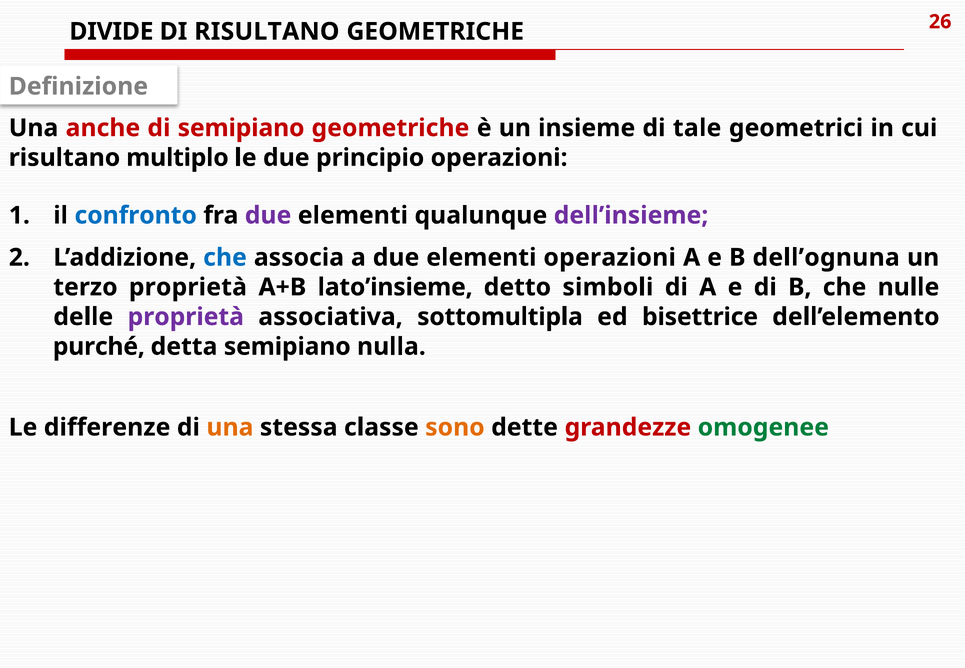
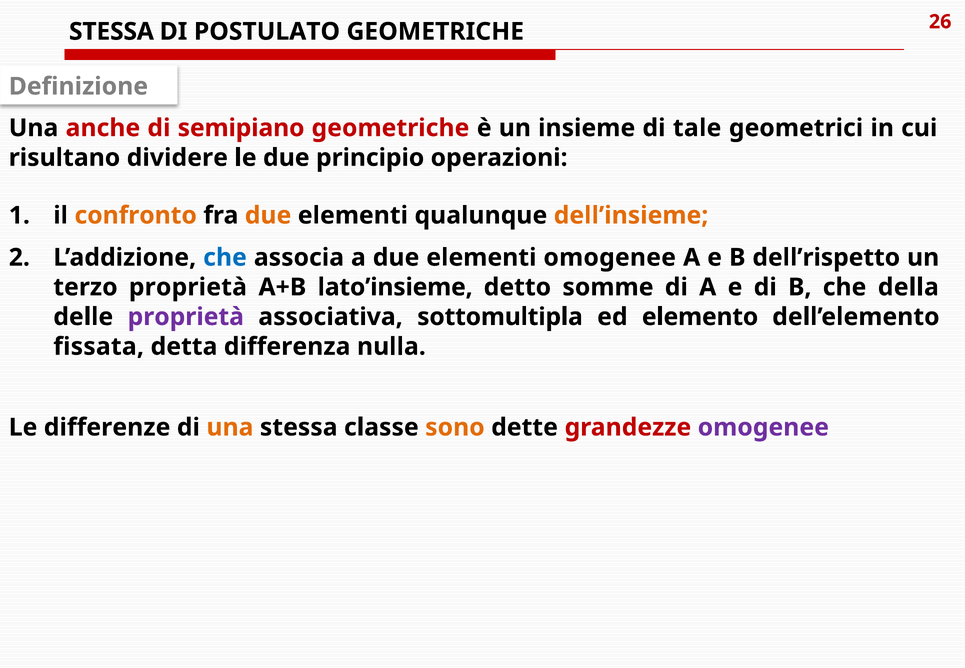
DIVIDE: DIVIDE -> STESSA (111, 32)
DI RISULTANO: RISULTANO -> POSTULATO (267, 32)
multiplo: multiplo -> dividere (177, 158)
confronto colour: blue -> orange (136, 215)
due colour: purple -> orange (268, 215)
dell’insieme colour: purple -> orange (631, 215)
elementi operazioni: operazioni -> omogenee (610, 258)
dell’ognuna: dell’ognuna -> dell’rispetto (826, 258)
simboli: simboli -> somme (608, 287)
nulle: nulle -> della (908, 287)
bisettrice: bisettrice -> elemento (700, 317)
purché: purché -> fissata (99, 347)
detta semipiano: semipiano -> differenza (287, 347)
omogenee colour: green -> purple (763, 427)
